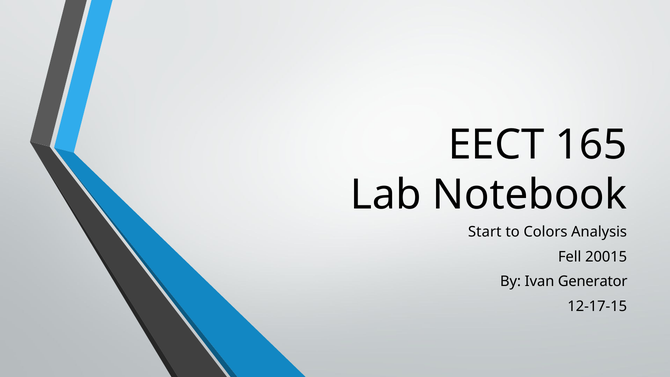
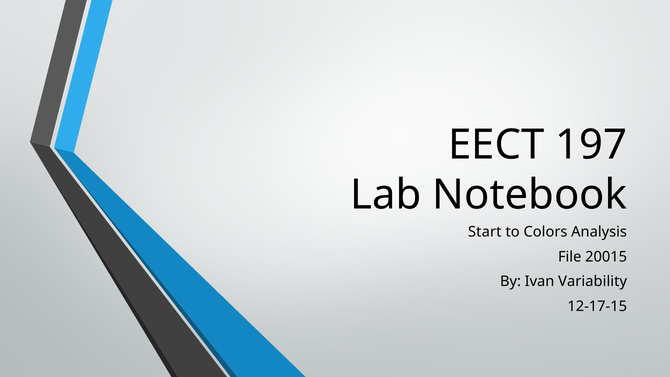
165: 165 -> 197 (591, 145)
Fell: Fell -> File (570, 257)
Generator: Generator -> Variability (593, 281)
